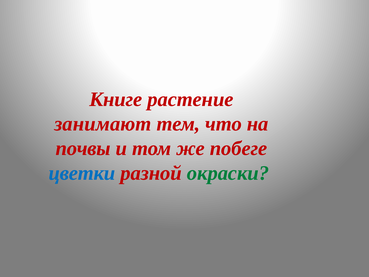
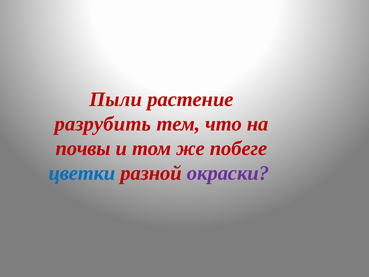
Книге: Книге -> Пыли (116, 99)
занимают: занимают -> разрубить (103, 124)
окраски colour: green -> purple (228, 173)
